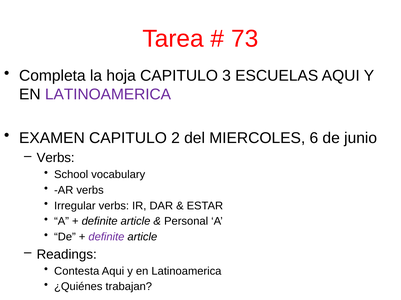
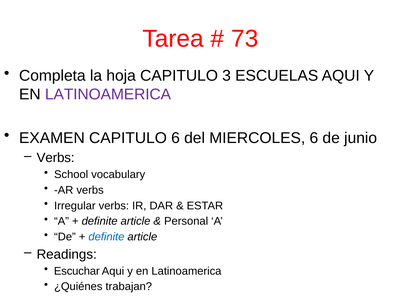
CAPITULO 2: 2 -> 6 (176, 138)
definite colour: purple -> blue (106, 237)
Contesta: Contesta -> Escuchar (77, 272)
